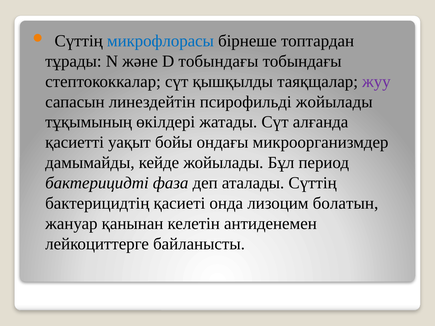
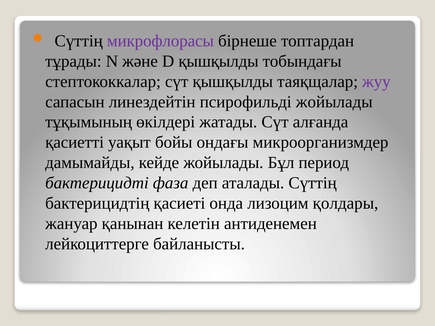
микрофлорасы colour: blue -> purple (160, 41)
D тобындағы: тобындағы -> қышқылды (218, 61)
болатын: болатын -> қолдары (346, 203)
